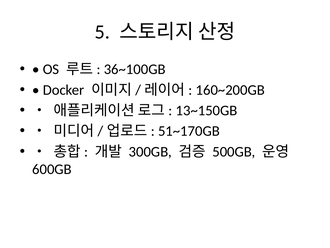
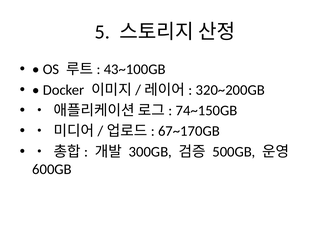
36~100GB: 36~100GB -> 43~100GB (135, 69)
160~200GB: 160~200GB -> 320~200GB (230, 90)
13~150GB: 13~150GB -> 74~150GB (207, 110)
51~170GB: 51~170GB -> 67~170GB (189, 131)
